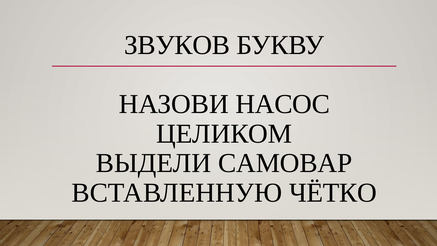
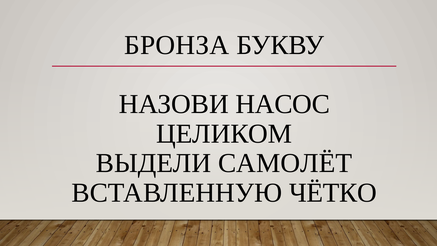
ЗВУКОВ: ЗВУКОВ -> БРОНЗА (177, 45)
САМОВАР: САМОВАР -> САМОЛЁТ (285, 163)
